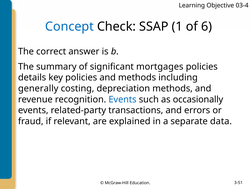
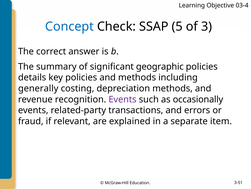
1: 1 -> 5 (177, 26)
6: 6 -> 3 (207, 26)
mortgages: mortgages -> geographic (160, 66)
Events colour: blue -> purple (122, 99)
data: data -> item (221, 121)
